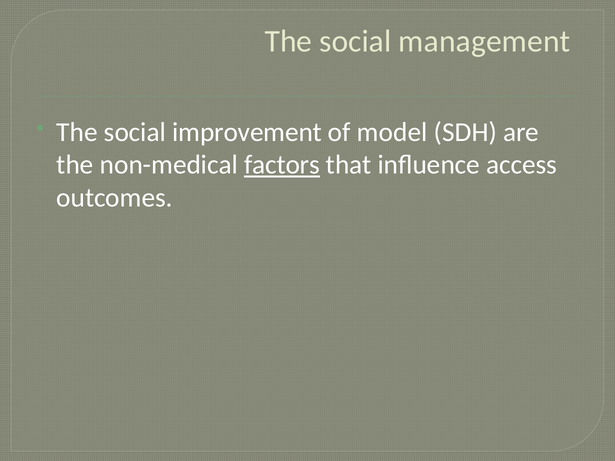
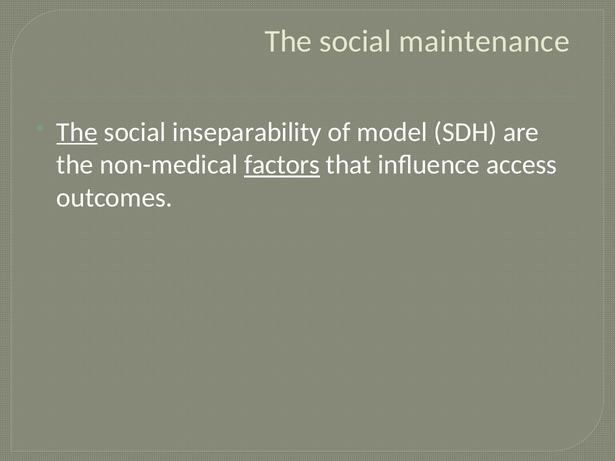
management: management -> maintenance (484, 41)
The underline: none -> present (77, 132)
improvement: improvement -> inseparability (247, 132)
